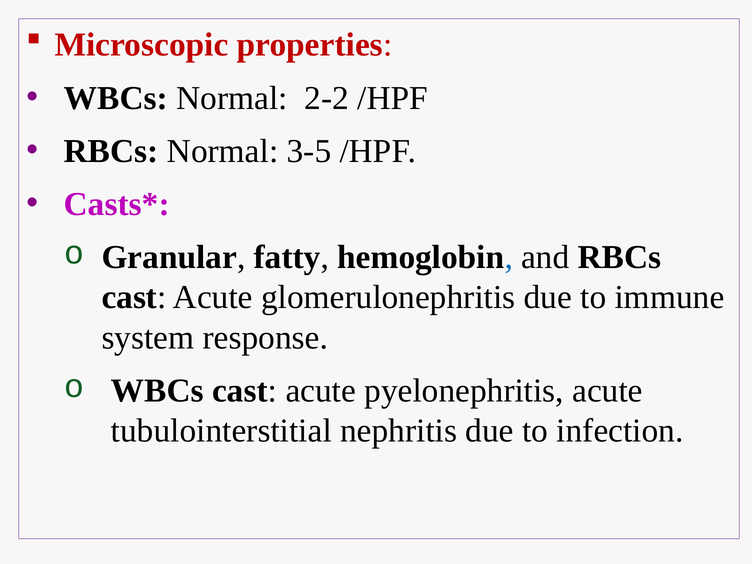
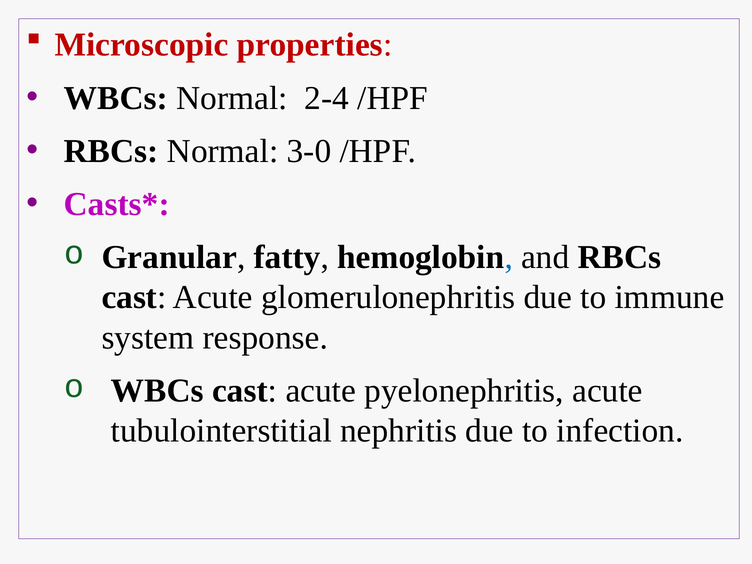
2-2: 2-2 -> 2-4 (327, 98)
3-5: 3-5 -> 3-0 (309, 151)
